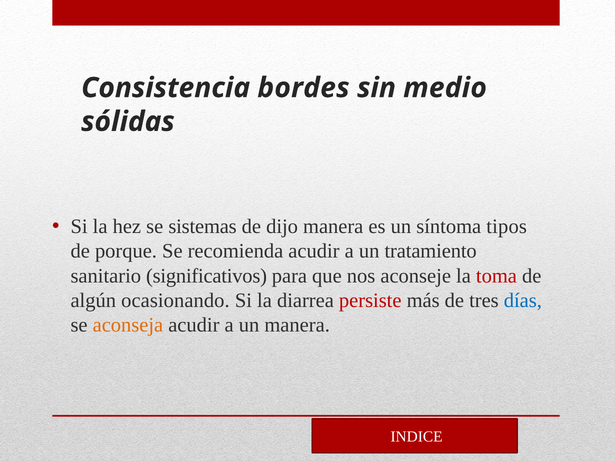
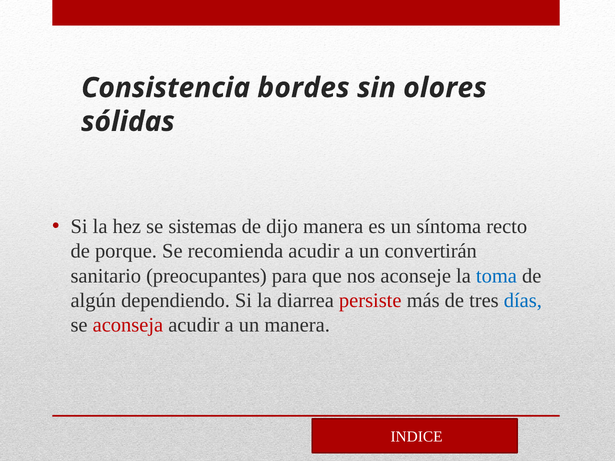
medio: medio -> olores (445, 88)
tipos: tipos -> recto (507, 227)
tratamiento: tratamiento -> convertirán (431, 251)
significativos: significativos -> preocupantes (206, 276)
toma colour: red -> blue (496, 276)
ocasionando: ocasionando -> dependiendo (176, 301)
aconseja colour: orange -> red (128, 325)
